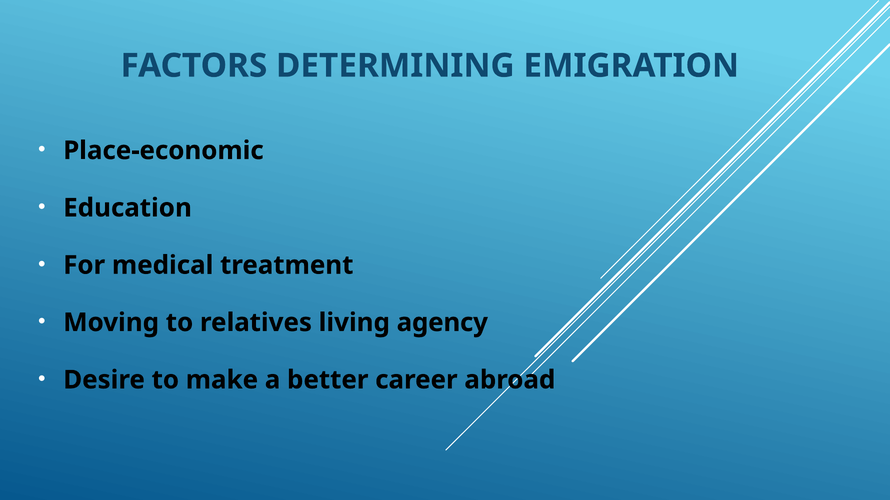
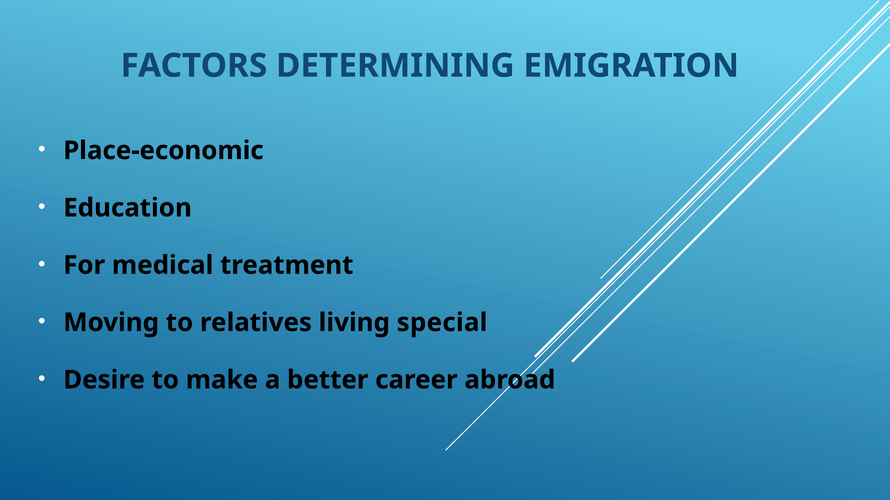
agency: agency -> special (442, 323)
